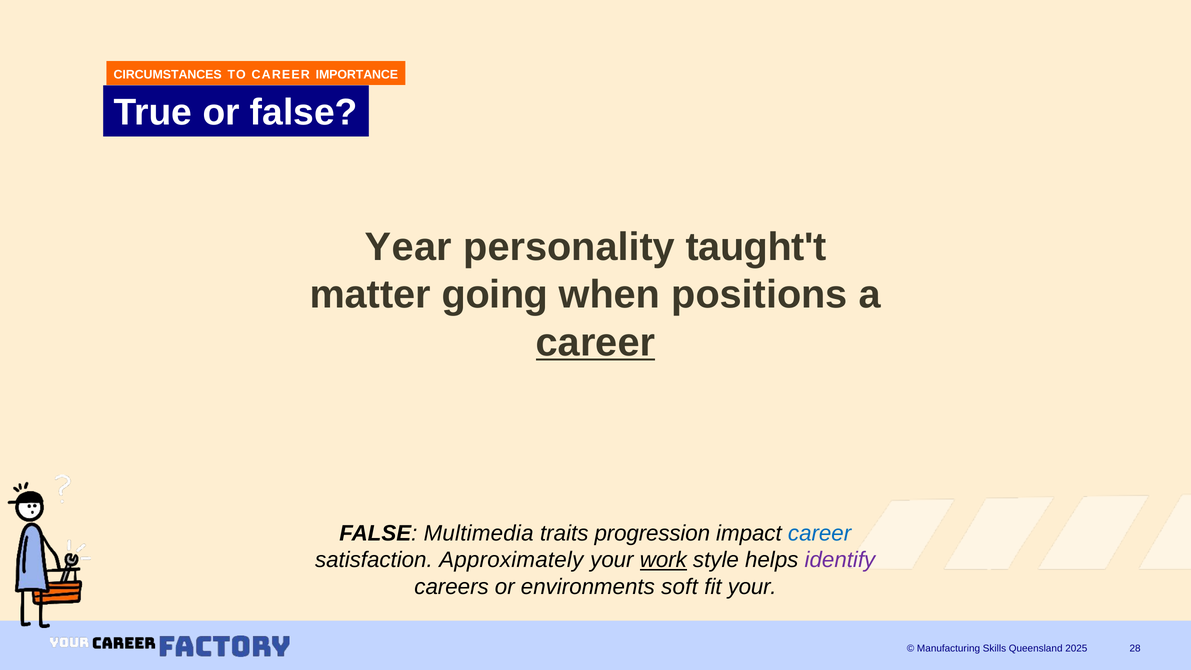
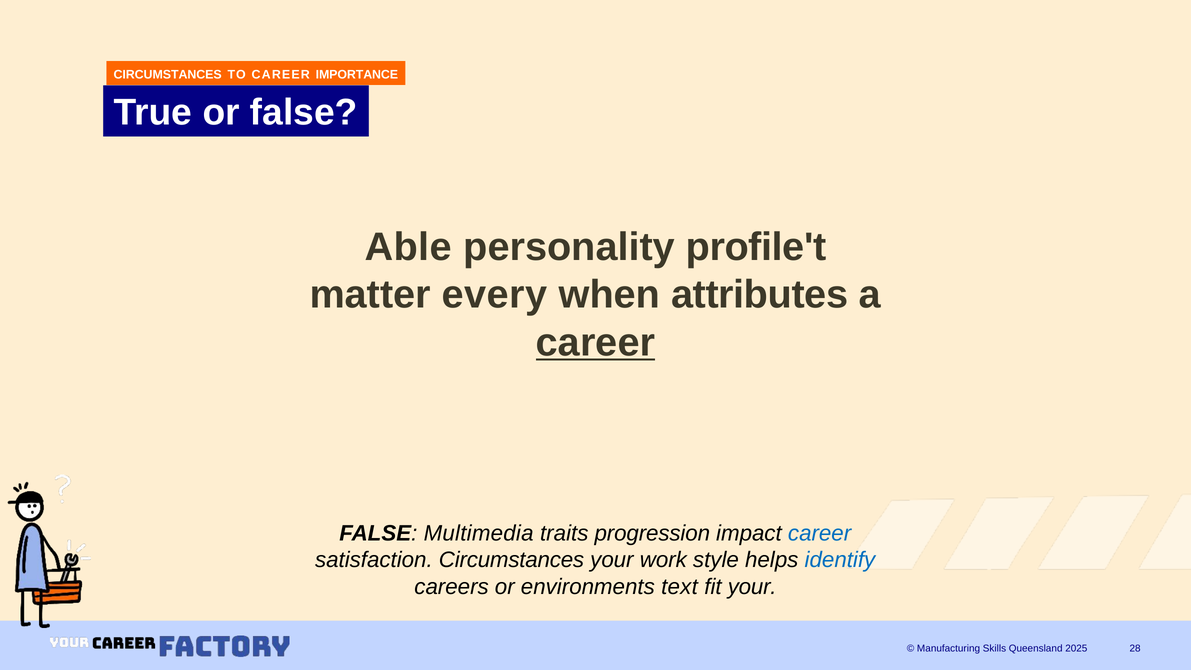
Year: Year -> Able (408, 247)
taught't: taught't -> profile't (756, 247)
going: going -> every (495, 295)
positions: positions -> attributes (760, 295)
satisfaction Approximately: Approximately -> Circumstances (512, 560)
work underline: present -> none (663, 560)
identify colour: purple -> blue (840, 560)
soft: soft -> text (680, 587)
